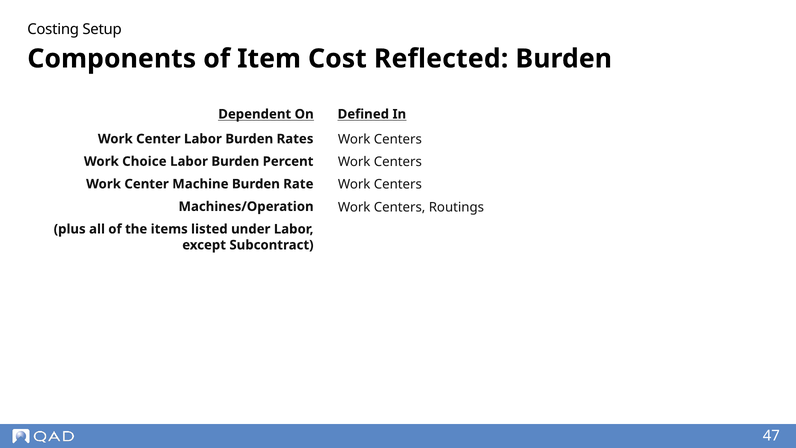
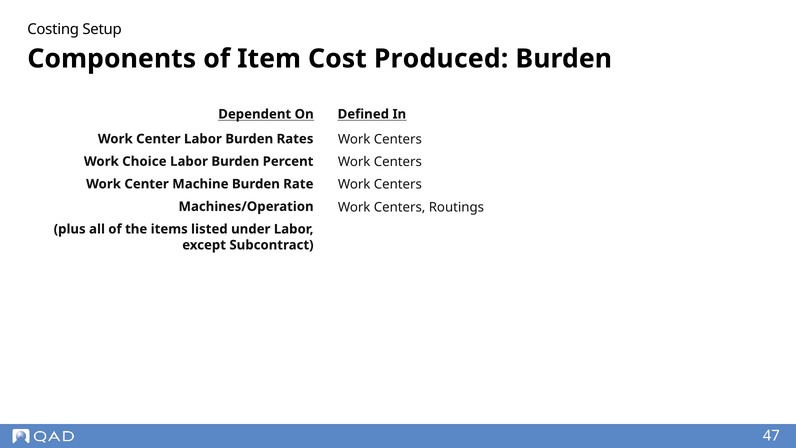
Reflected: Reflected -> Produced (441, 59)
